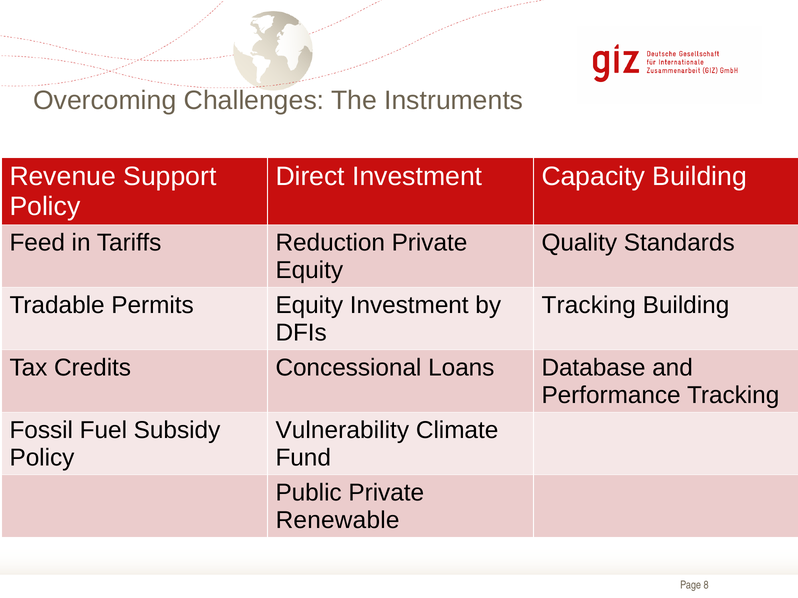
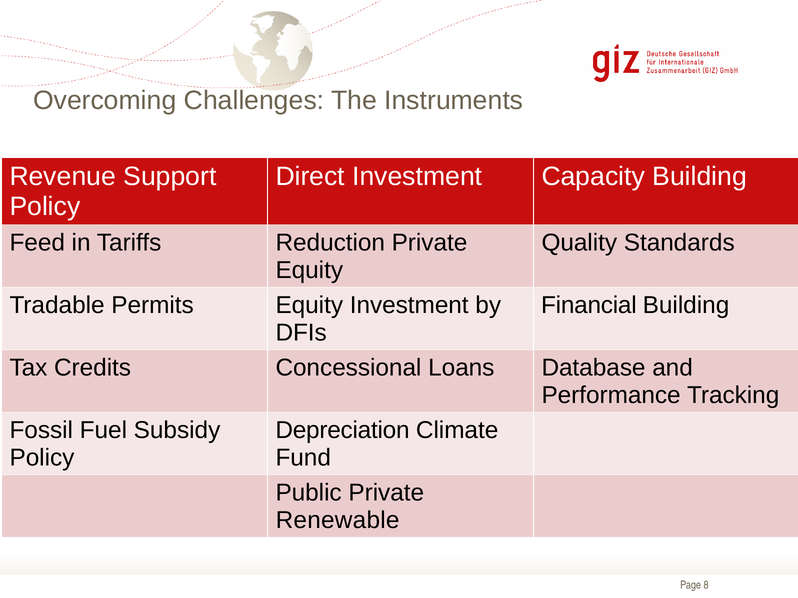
Tracking: Tracking -> Financial (589, 305)
Vulnerability: Vulnerability -> Depreciation (342, 431)
